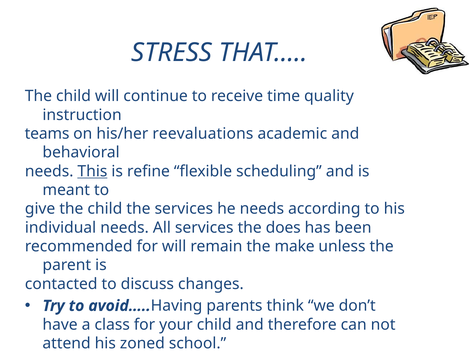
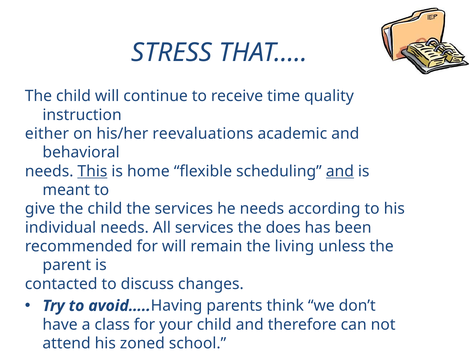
teams: teams -> either (47, 134)
refine: refine -> home (148, 171)
and underline: none -> present (340, 171)
make: make -> living (294, 246)
